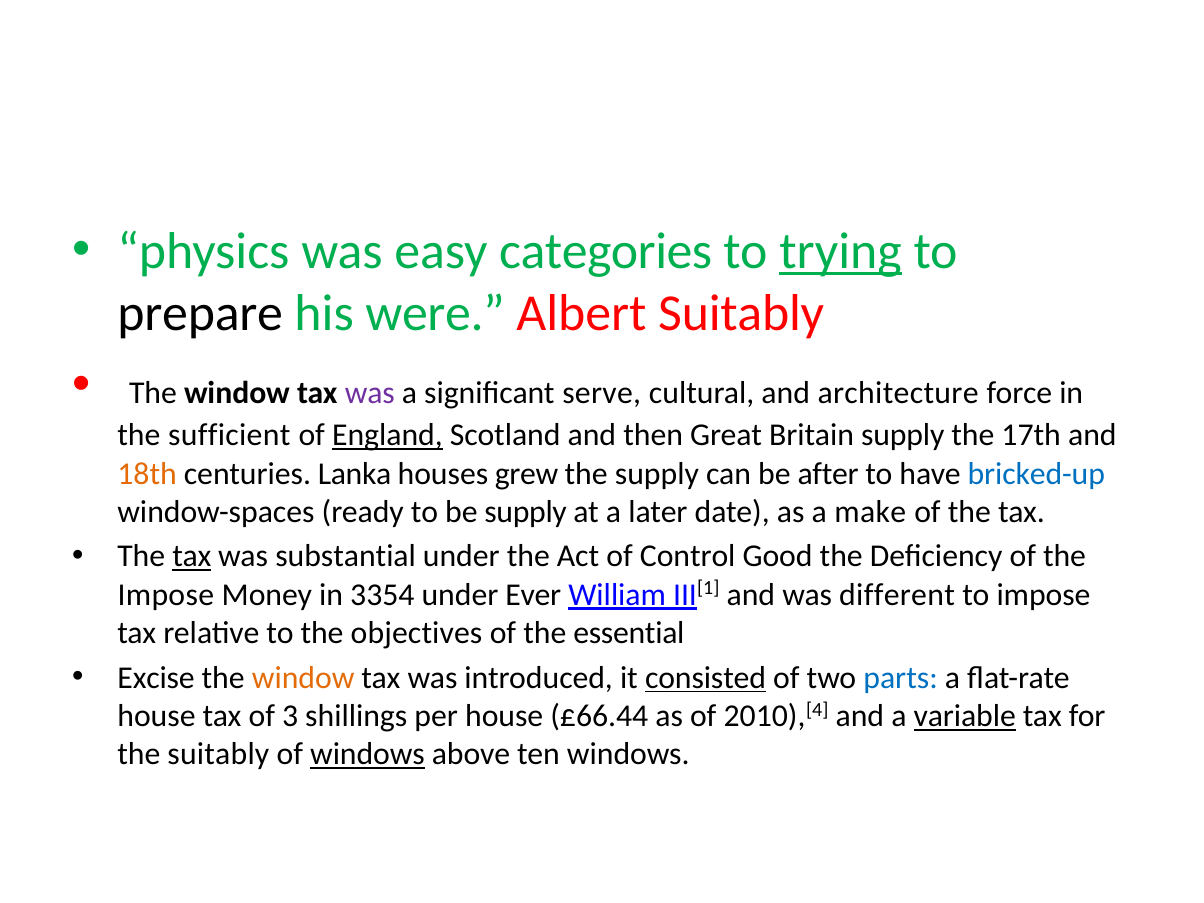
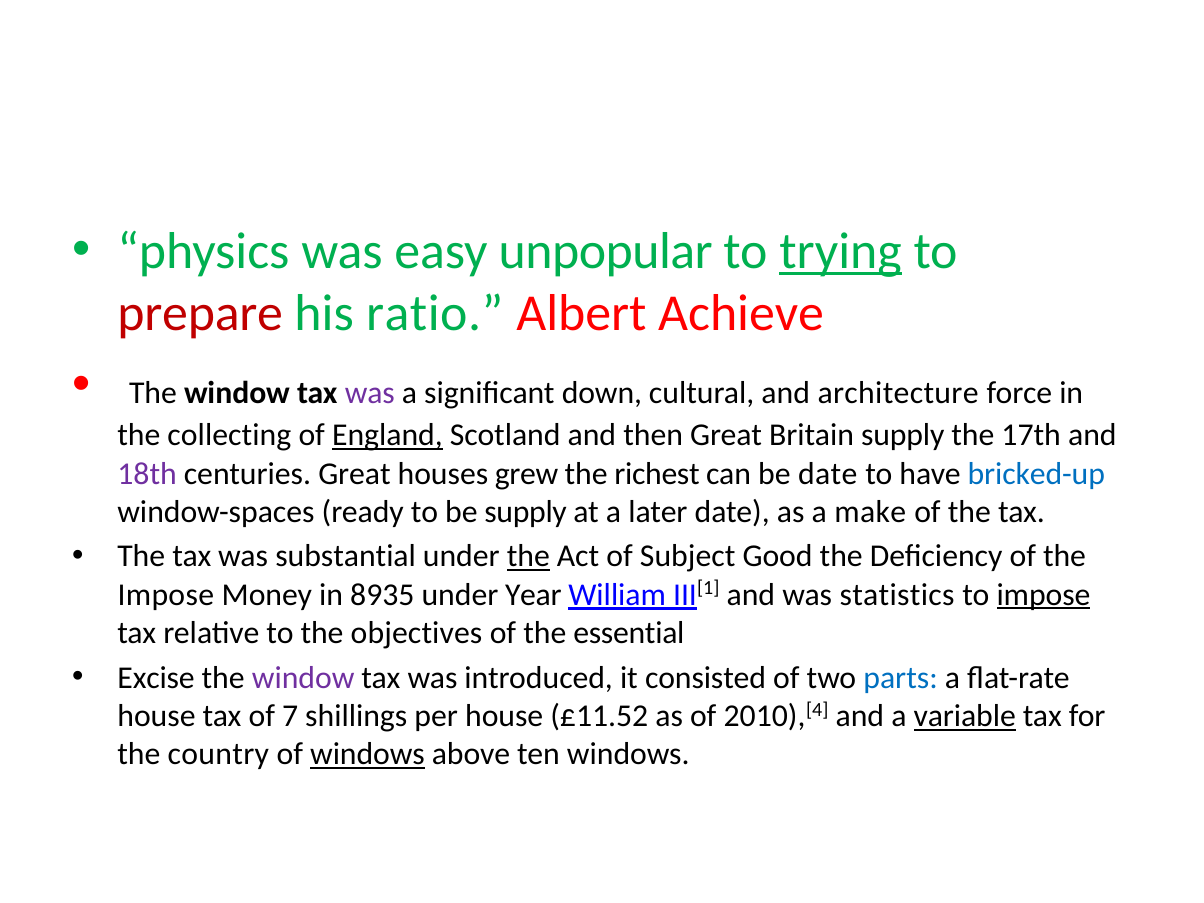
categories: categories -> unpopular (606, 251)
prepare colour: black -> red (200, 314)
were: were -> ratio (435, 314)
Albert Suitably: Suitably -> Achieve (741, 314)
serve: serve -> down (602, 393)
sufficient: sufficient -> collecting (229, 435)
18th colour: orange -> purple (147, 474)
centuries Lanka: Lanka -> Great (354, 474)
the supply: supply -> richest (657, 474)
be after: after -> date (828, 474)
tax underline: present -> none (192, 556)
the underline: none -> present (528, 556)
Control: Control -> Subject (688, 556)
3354: 3354 -> 8935 (382, 595)
Ever: Ever -> Year (533, 595)
different: different -> statistics (897, 595)
impose underline: none -> present (1044, 595)
window colour: orange -> purple (303, 678)
consisted underline: present -> none (706, 678)
3: 3 -> 7 (290, 716)
£66.44: £66.44 -> £11.52 (599, 716)
the suitably: suitably -> country (218, 754)
